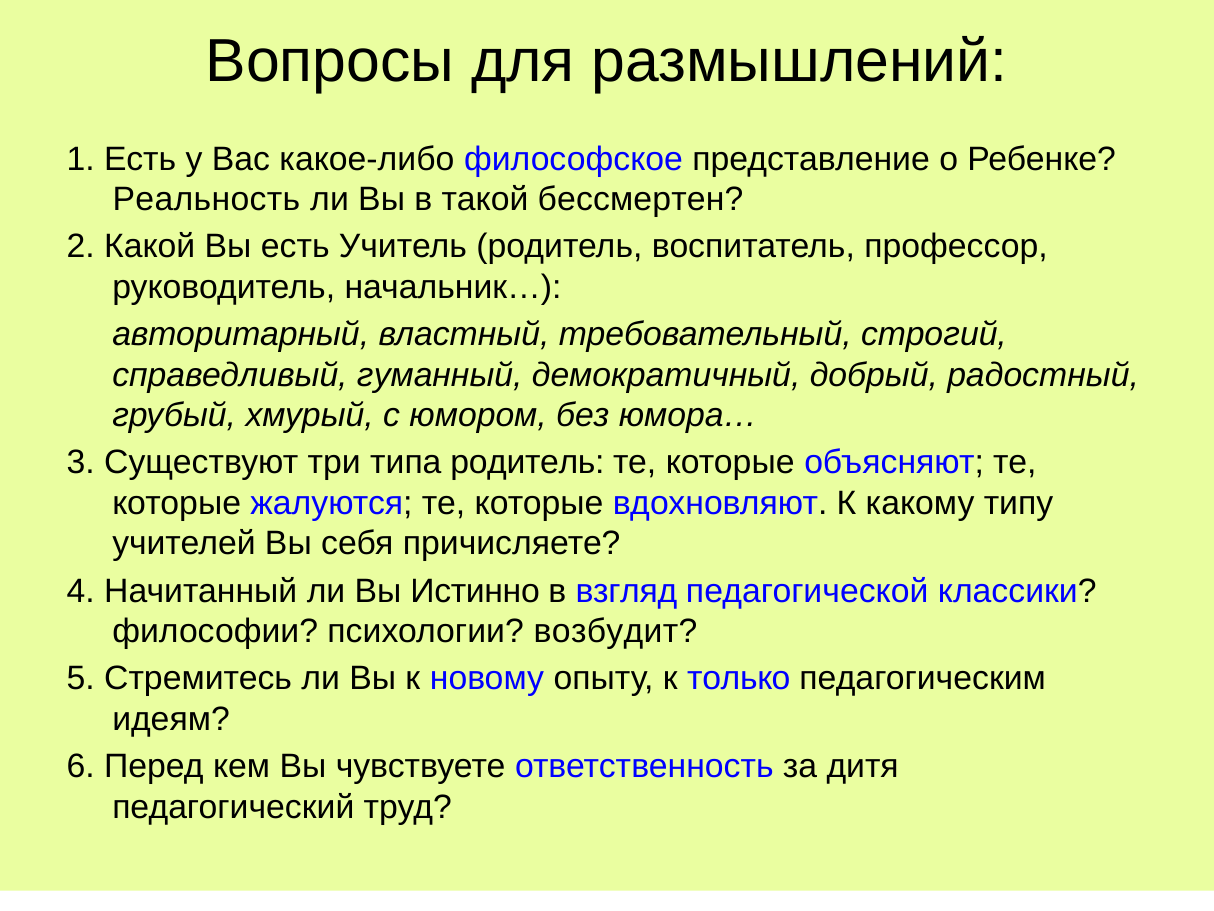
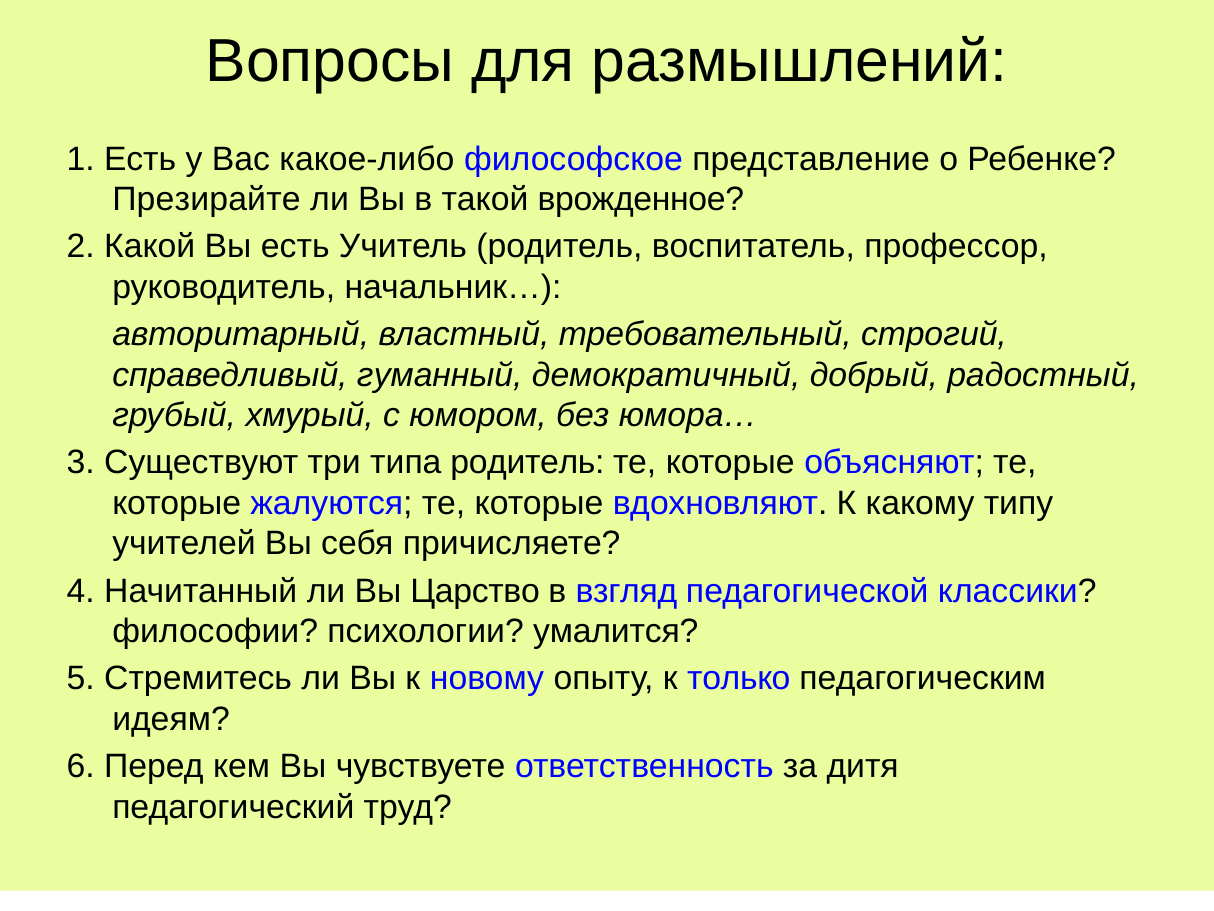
Реальность: Реальность -> Презирайте (206, 199)
бессмертен: бессмертен -> врожденное (641, 199)
Истинно: Истинно -> Царство (475, 591)
возбудит: возбудит -> умалится (616, 631)
